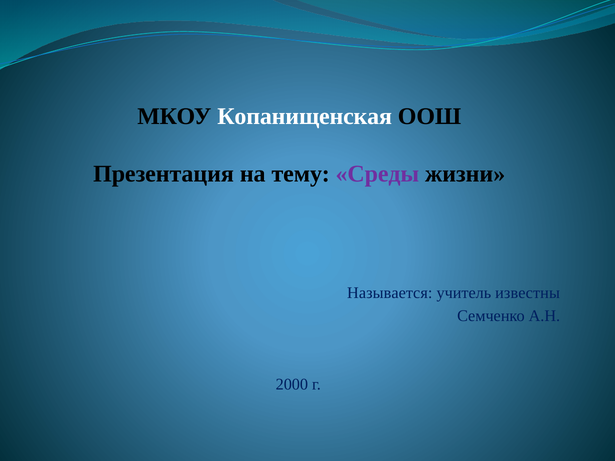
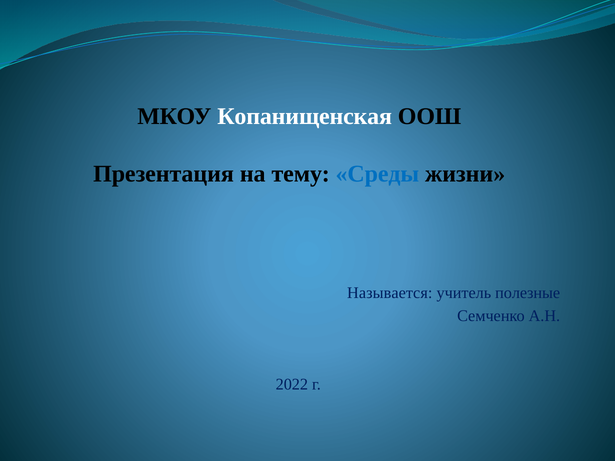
Среды colour: purple -> blue (377, 174)
известны: известны -> полезные (528, 293)
2000: 2000 -> 2022 (292, 384)
